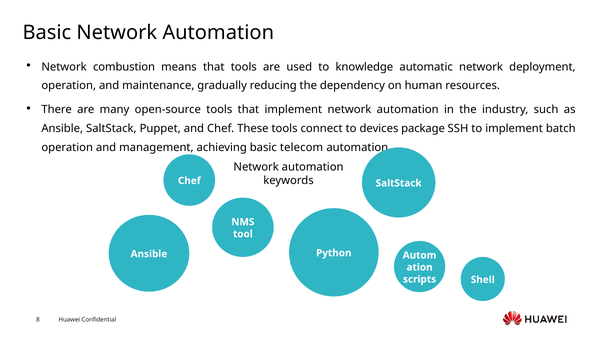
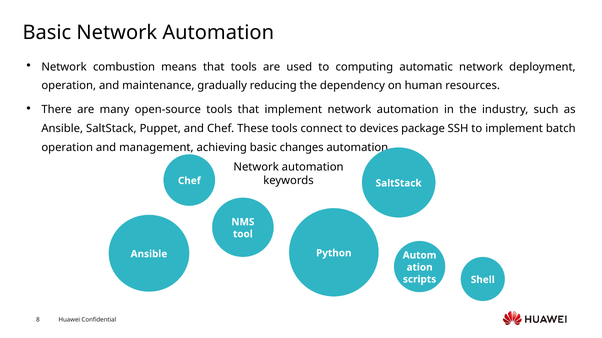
knowledge: knowledge -> computing (364, 67)
telecom: telecom -> changes (302, 148)
